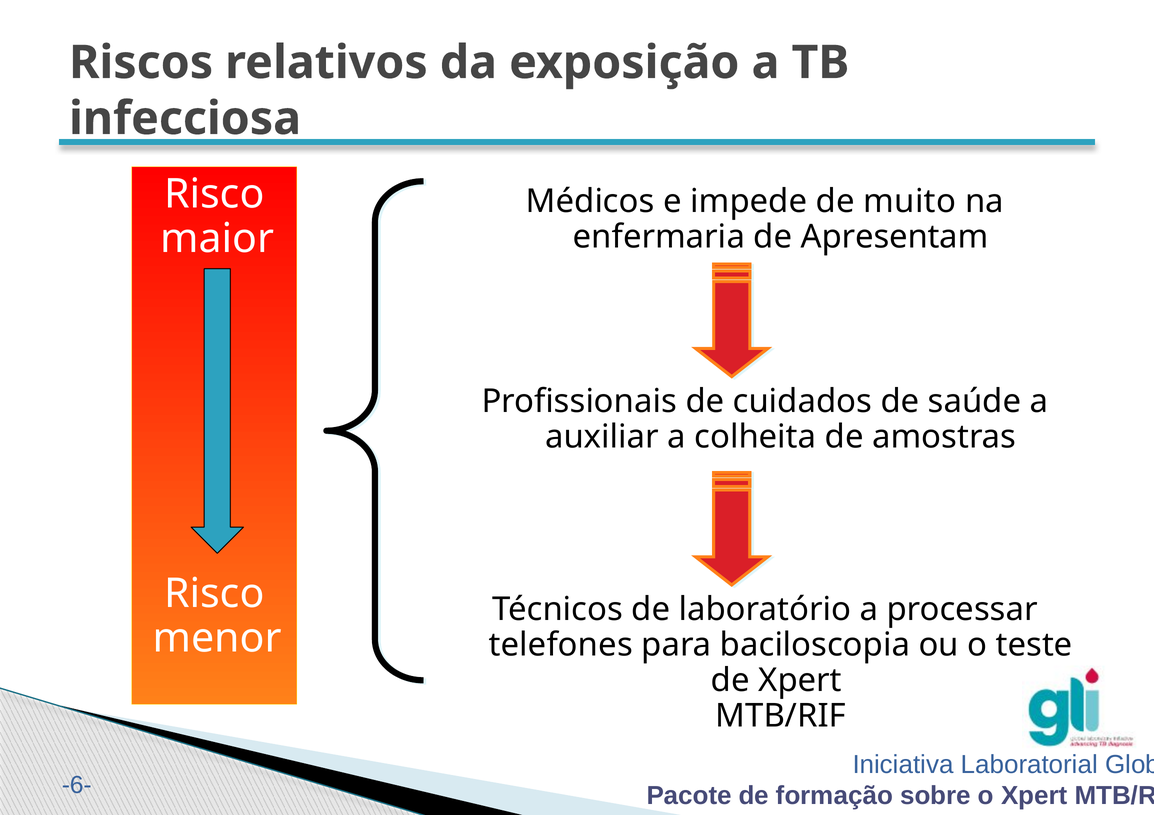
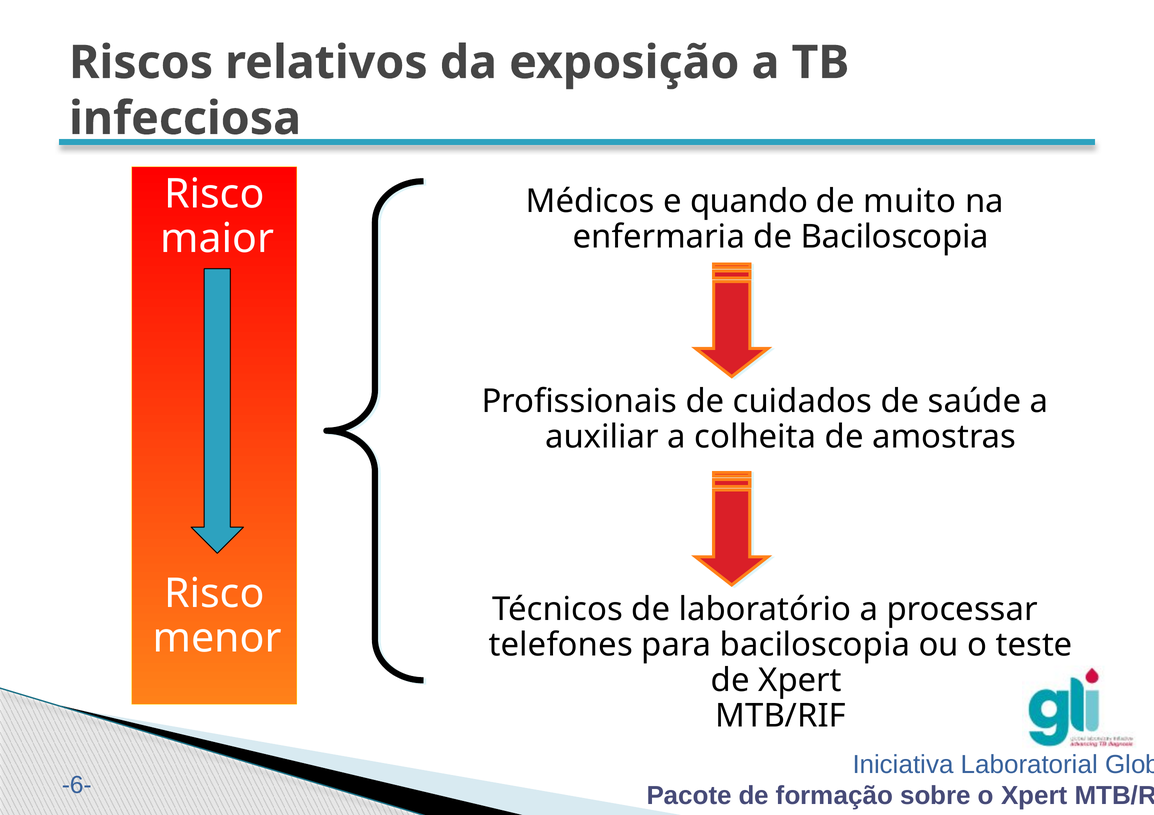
impede: impede -> quando (749, 201)
de Apresentam: Apresentam -> Baciloscopia (895, 237)
